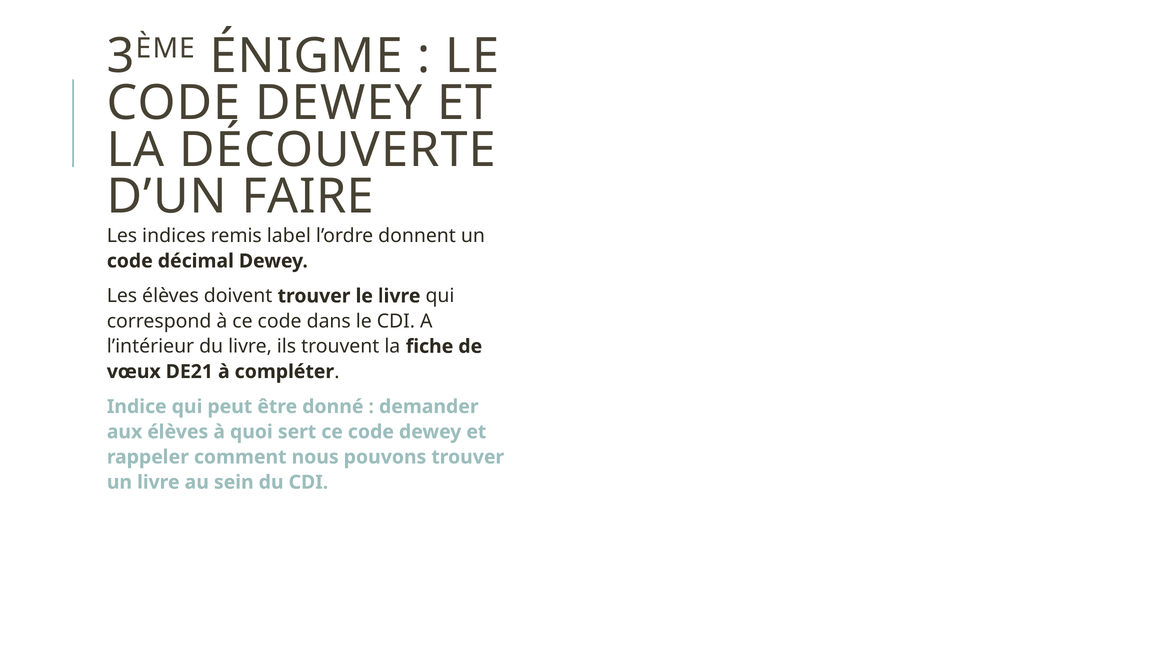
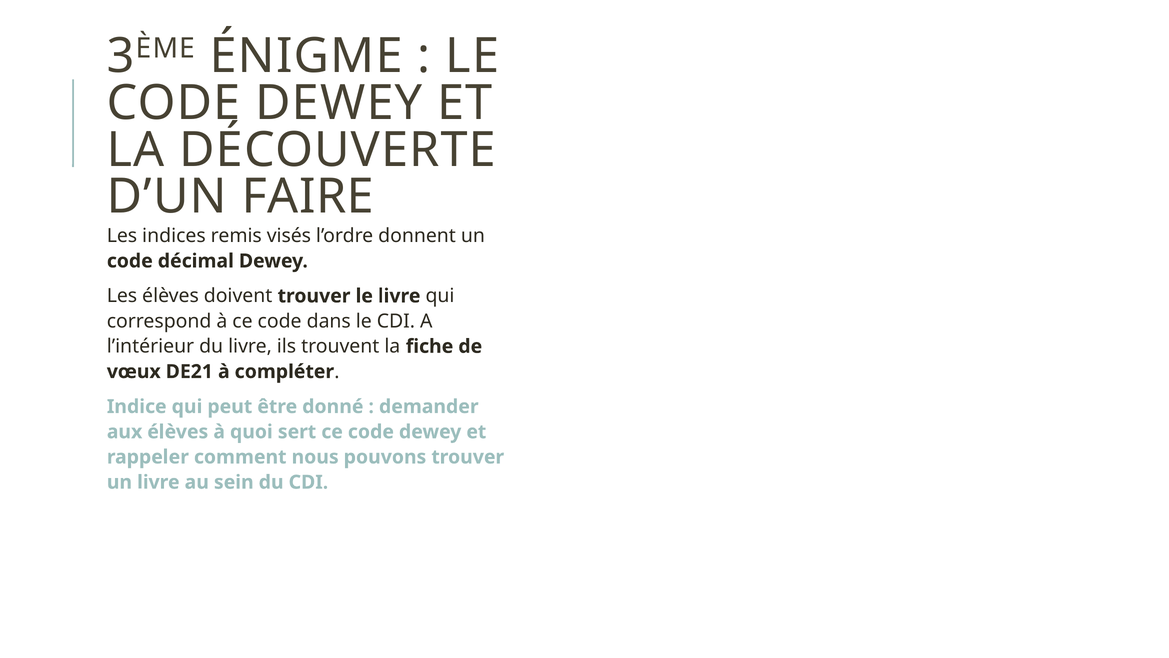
label: label -> visés (289, 236)
